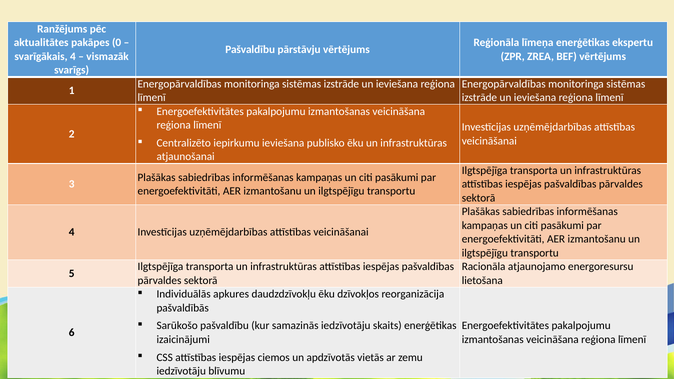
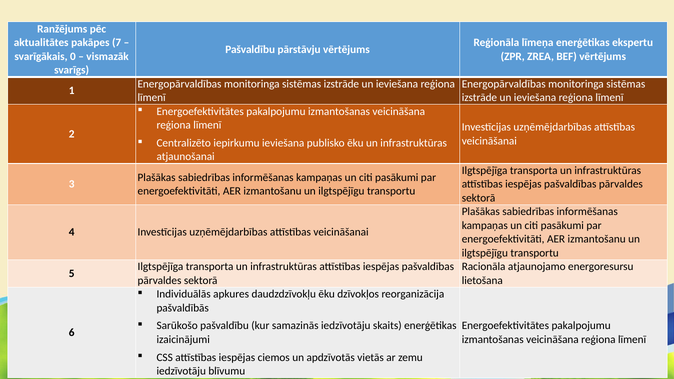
0: 0 -> 7 (117, 43)
svarīgākais 4: 4 -> 0 (73, 56)
